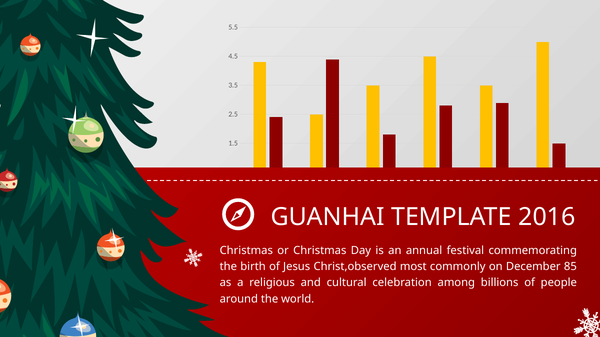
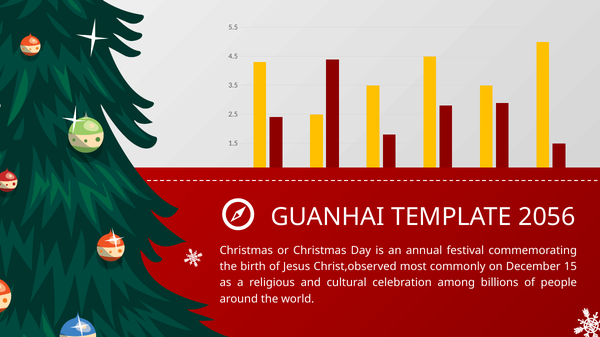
2016: 2016 -> 2056 (547, 217)
85: 85 -> 15 (570, 267)
